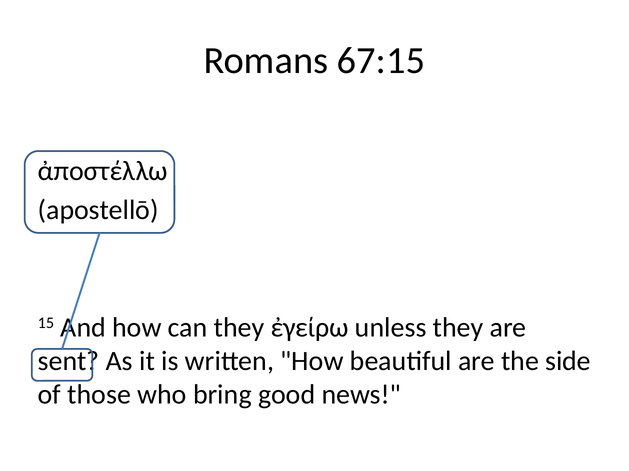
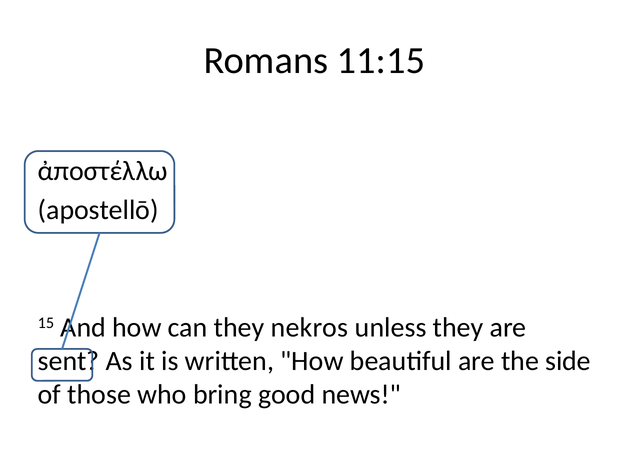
67:15: 67:15 -> 11:15 (381, 61)
ἐγείρω: ἐγείρω -> nekros (310, 328)
